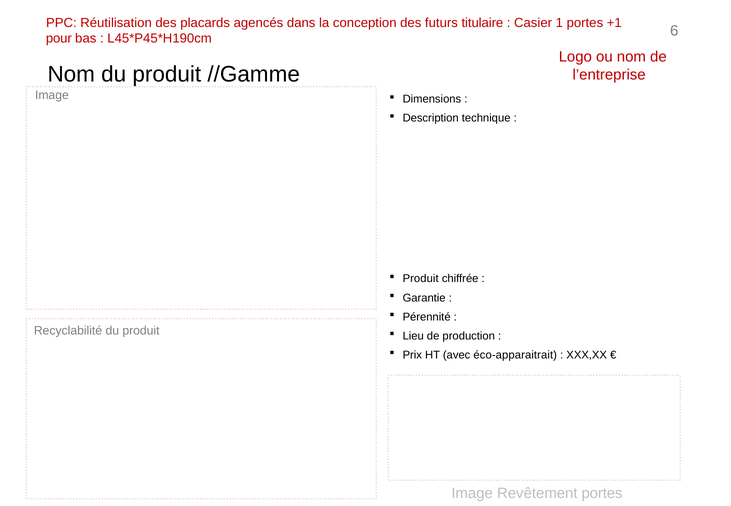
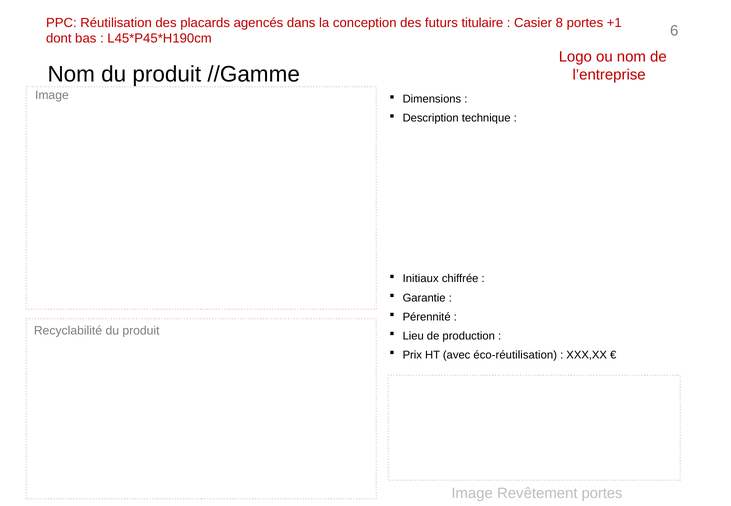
1: 1 -> 8 (559, 23)
pour: pour -> dont (59, 39)
Produit: Produit -> Initiaux (421, 279)
éco-apparaitrait: éco-apparaitrait -> éco-réutilisation (515, 355)
